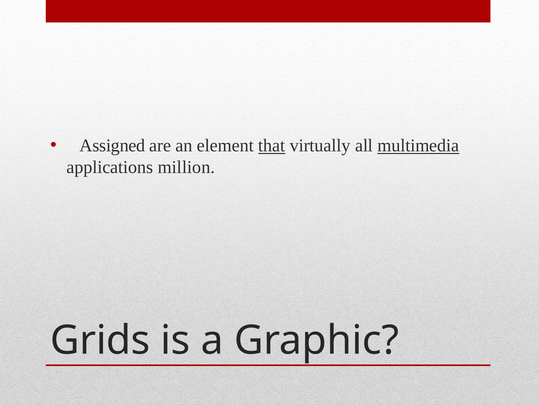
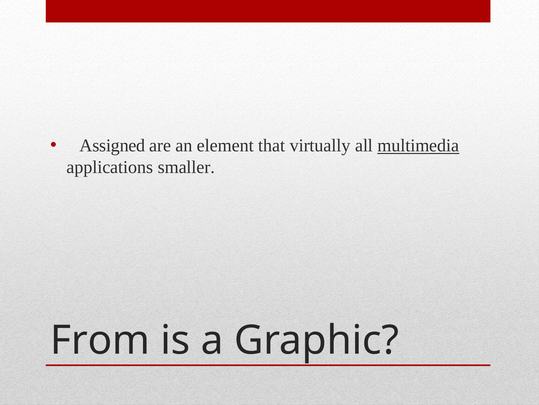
that underline: present -> none (272, 145)
million: million -> smaller (186, 167)
Grids: Grids -> From (100, 340)
